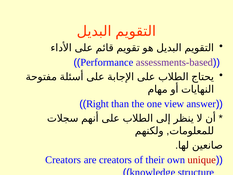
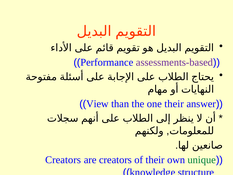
Right: Right -> View (97, 104)
one view: view -> their (174, 104)
unique colour: red -> green (202, 160)
